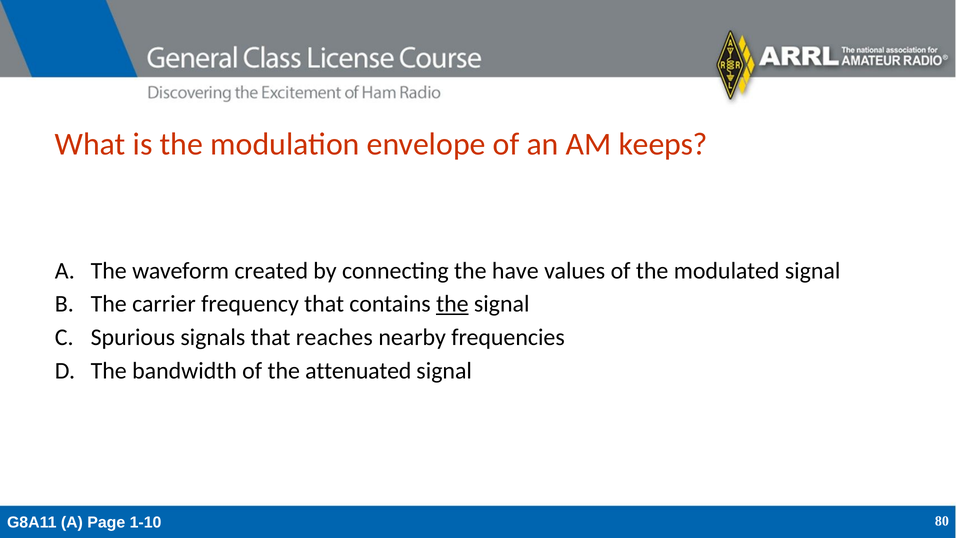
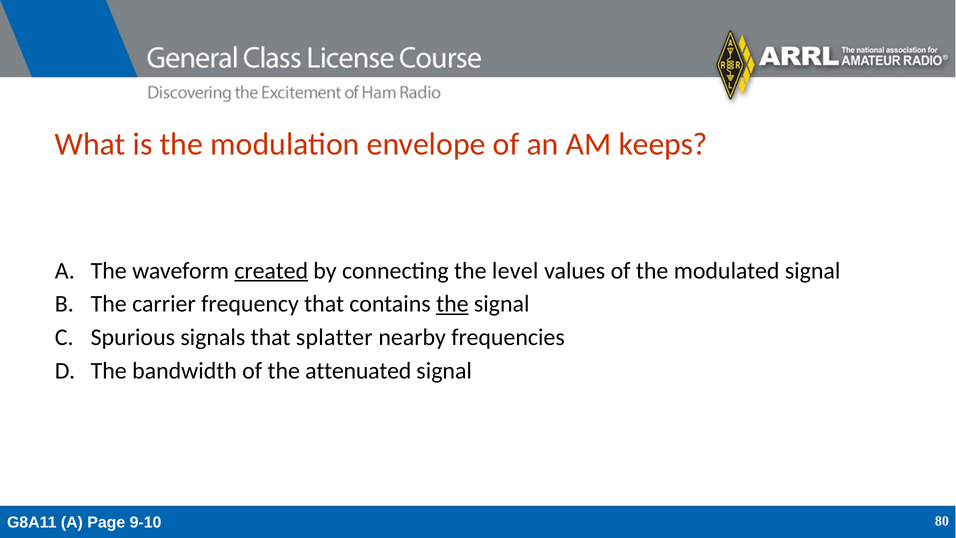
created underline: none -> present (271, 270)
have: have -> level (515, 270)
reaches: reaches -> splatter (334, 337)
1-10: 1-10 -> 9-10 (146, 522)
